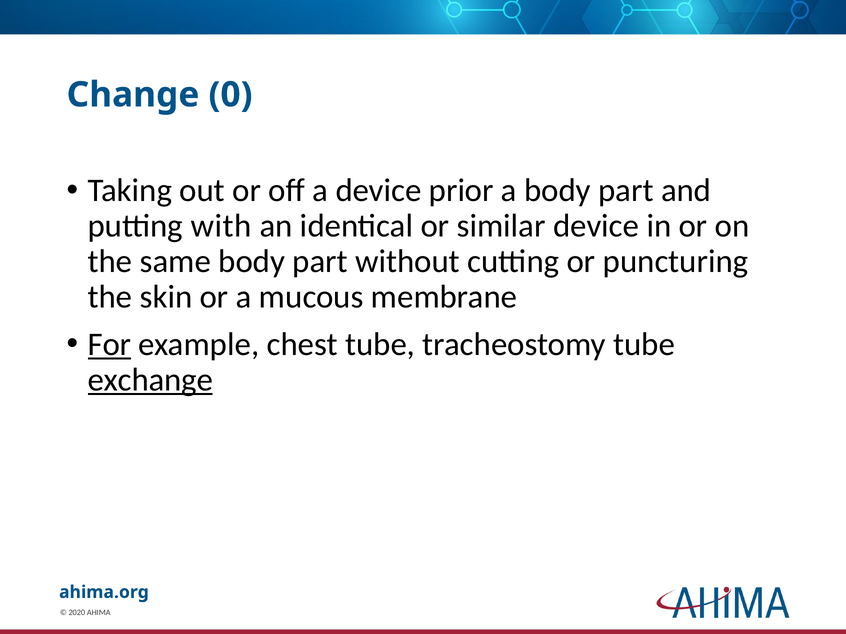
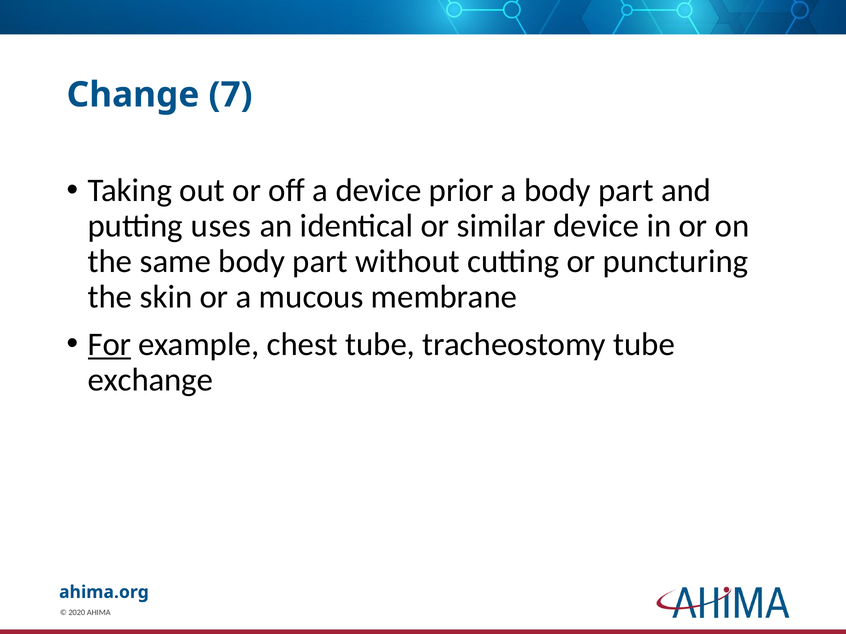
0: 0 -> 7 (231, 95)
with: with -> uses (221, 226)
exchange underline: present -> none (150, 380)
